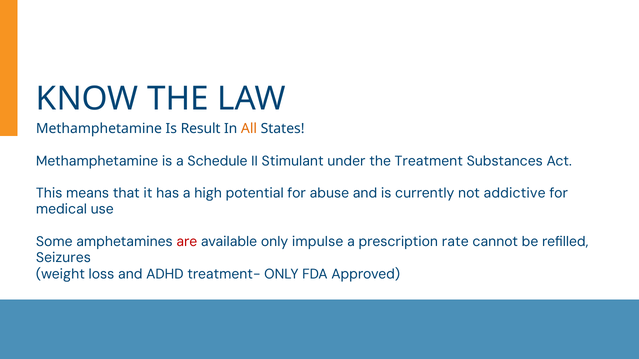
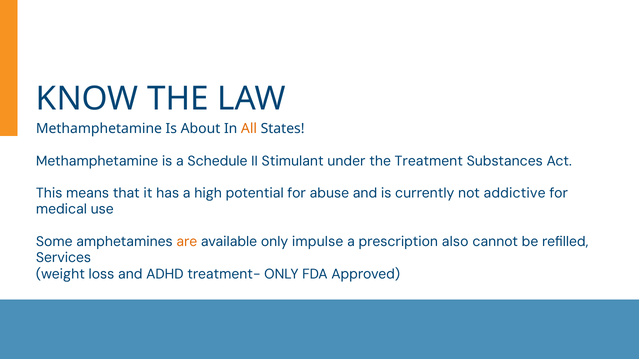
Result: Result -> About (201, 129)
are colour: red -> orange (187, 242)
rate: rate -> also (455, 242)
Seizures: Seizures -> Services (63, 258)
